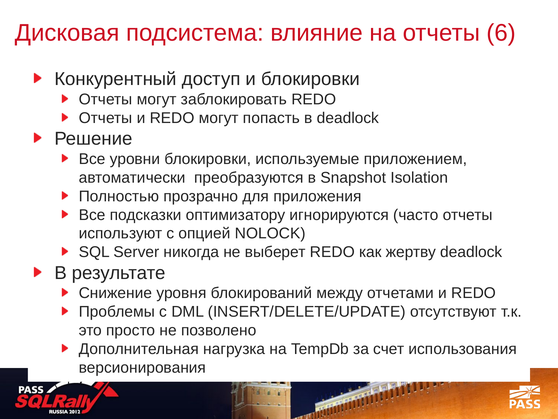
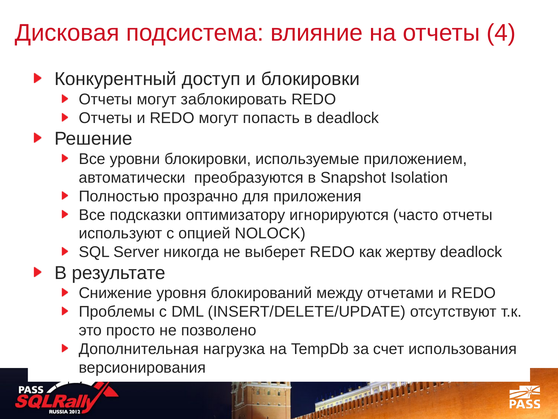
6: 6 -> 4 (501, 33)
